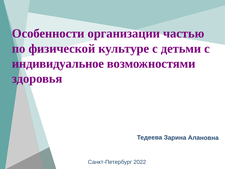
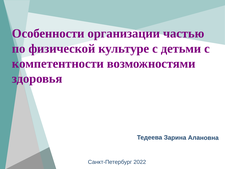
индивидуальное: индивидуальное -> компетентности (58, 63)
